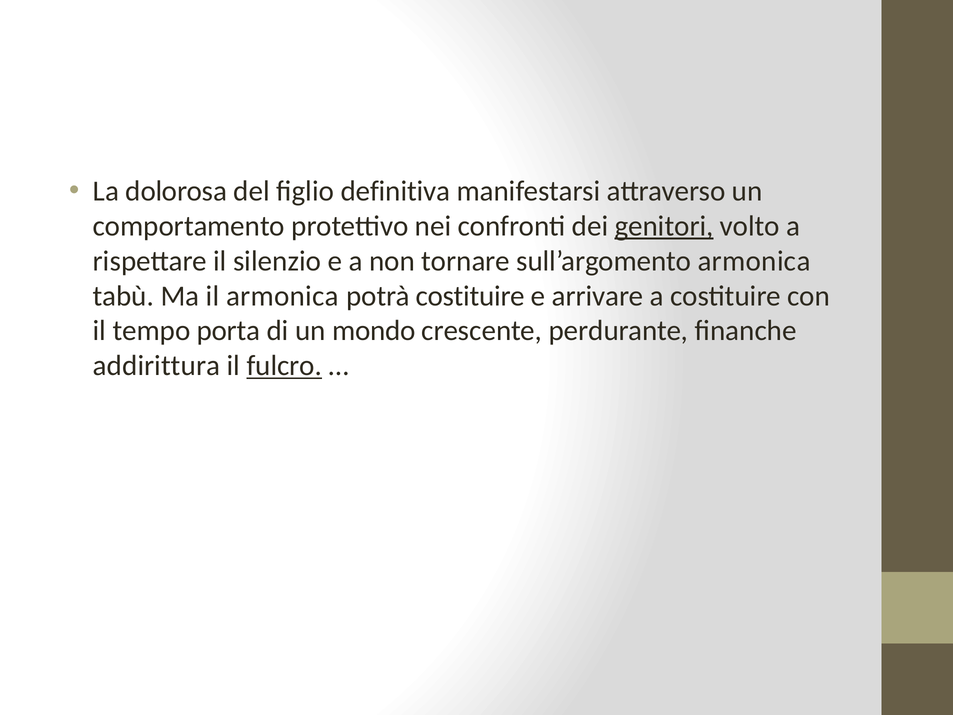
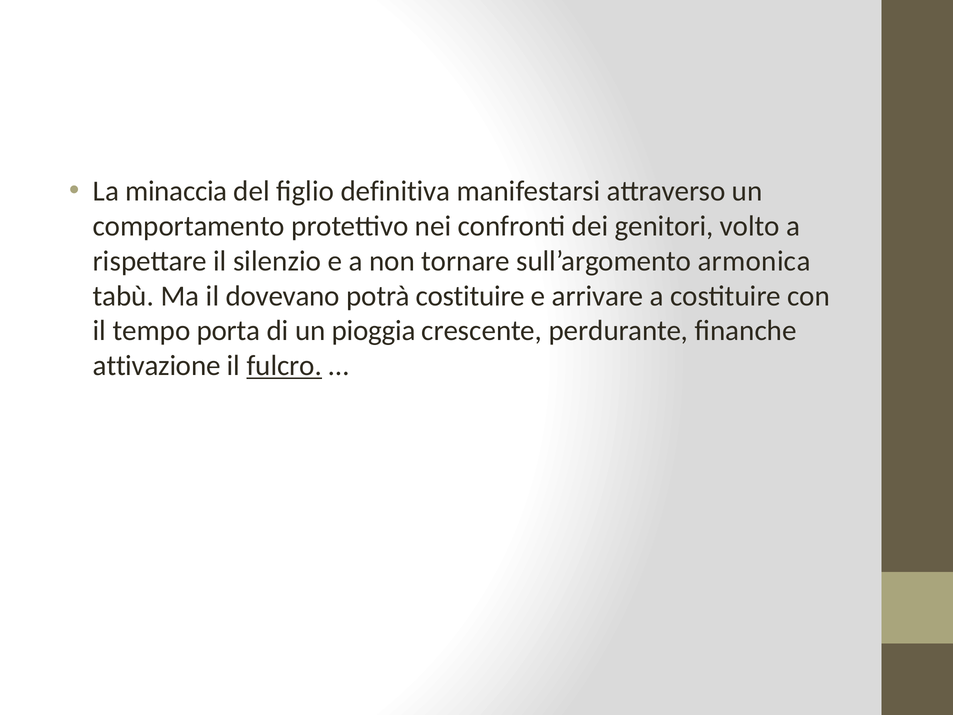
dolorosa: dolorosa -> minaccia (176, 191)
genitori underline: present -> none (664, 226)
il armonica: armonica -> dovevano (283, 296)
mondo: mondo -> pioggia (374, 331)
addirittura: addirittura -> attivazione (157, 366)
